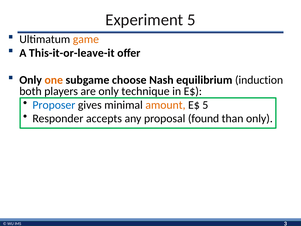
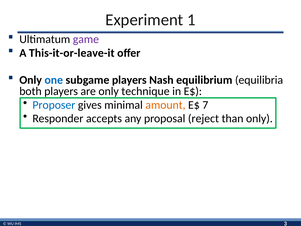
Experiment 5: 5 -> 1 (191, 20)
game colour: orange -> purple (86, 39)
one colour: orange -> blue (54, 80)
subgame choose: choose -> players (129, 80)
induction: induction -> equilibria (259, 80)
E$ 5: 5 -> 7 (205, 105)
found: found -> reject (203, 118)
